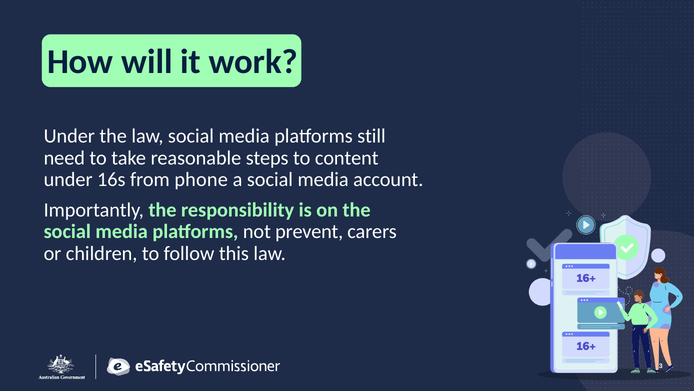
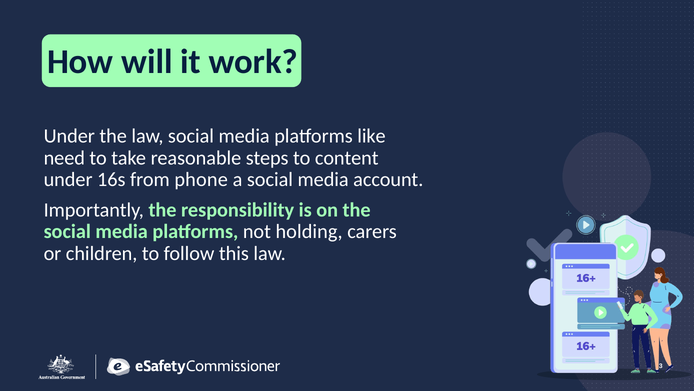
still: still -> like (371, 136)
prevent: prevent -> holding (309, 231)
